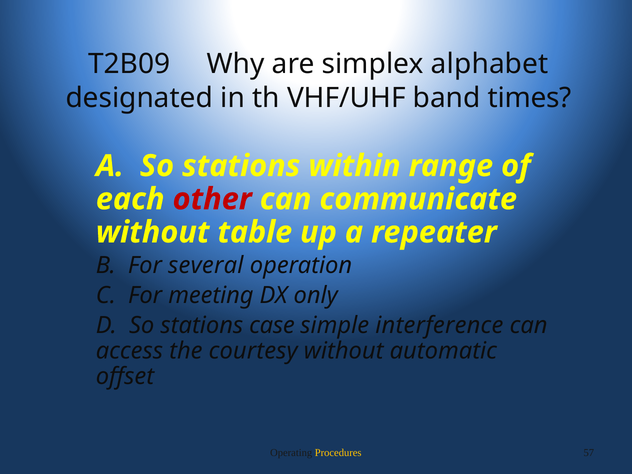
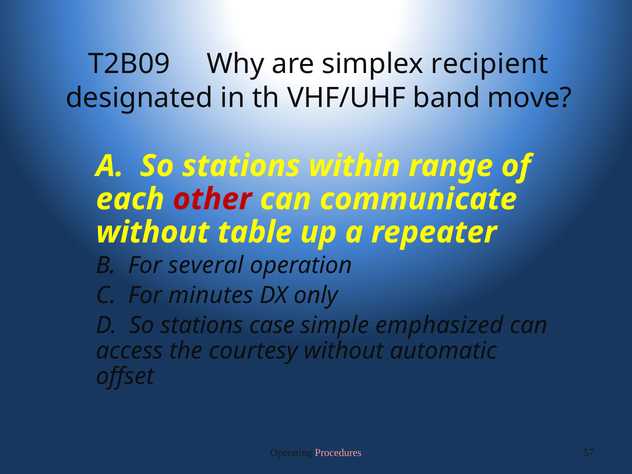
alphabet: alphabet -> recipient (490, 64)
times: times -> move (530, 98)
meeting: meeting -> minutes (211, 295)
interference: interference -> emphasized (439, 325)
Procedures colour: yellow -> pink (338, 453)
